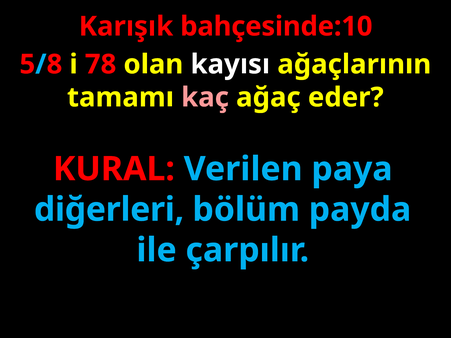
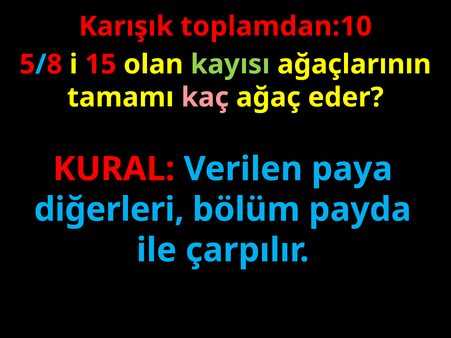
bahçesinde:10: bahçesinde:10 -> toplamdan:10 (276, 26)
78: 78 -> 15 (101, 64)
kayısı colour: white -> light green (230, 64)
